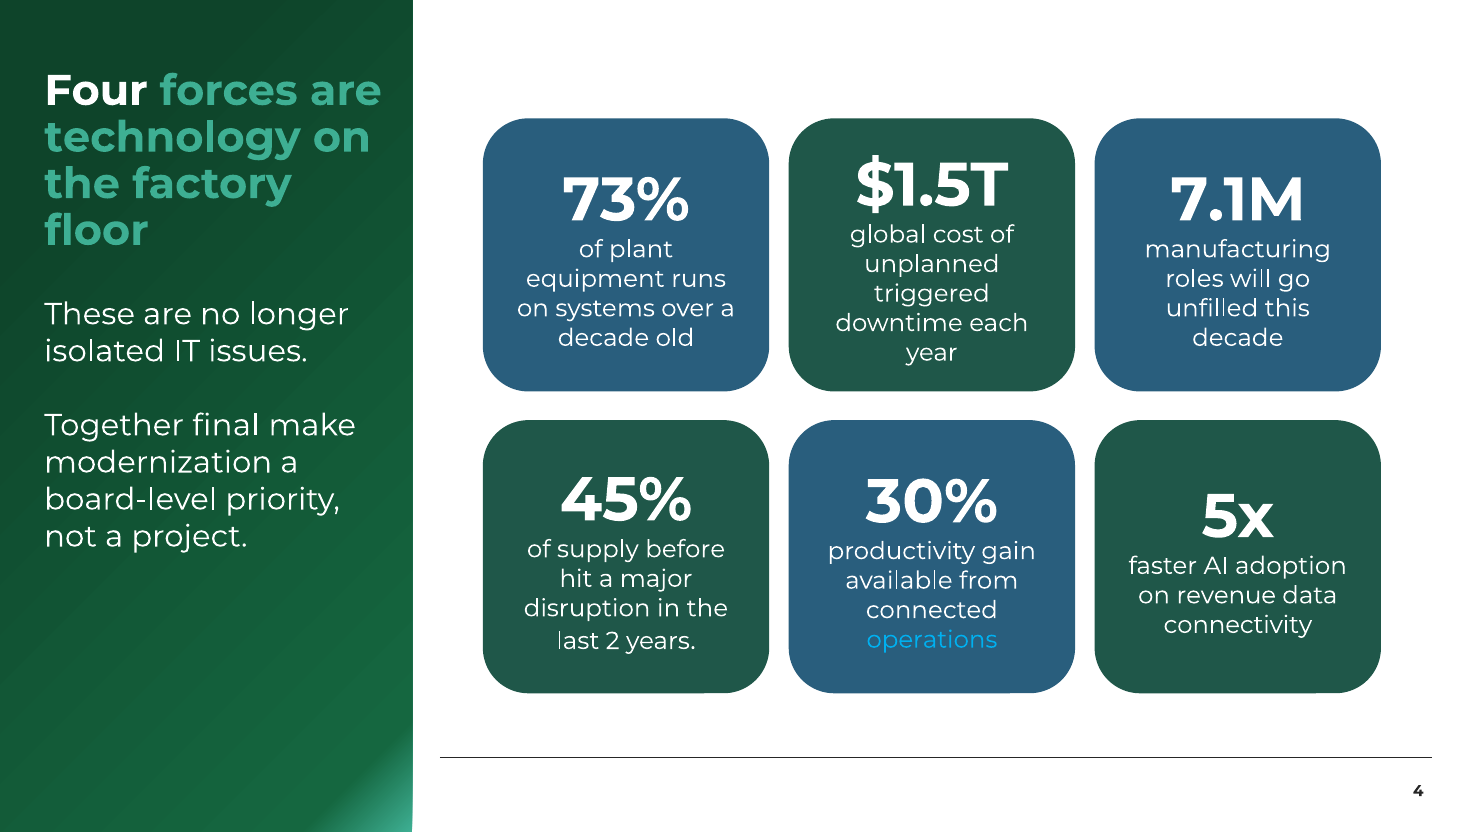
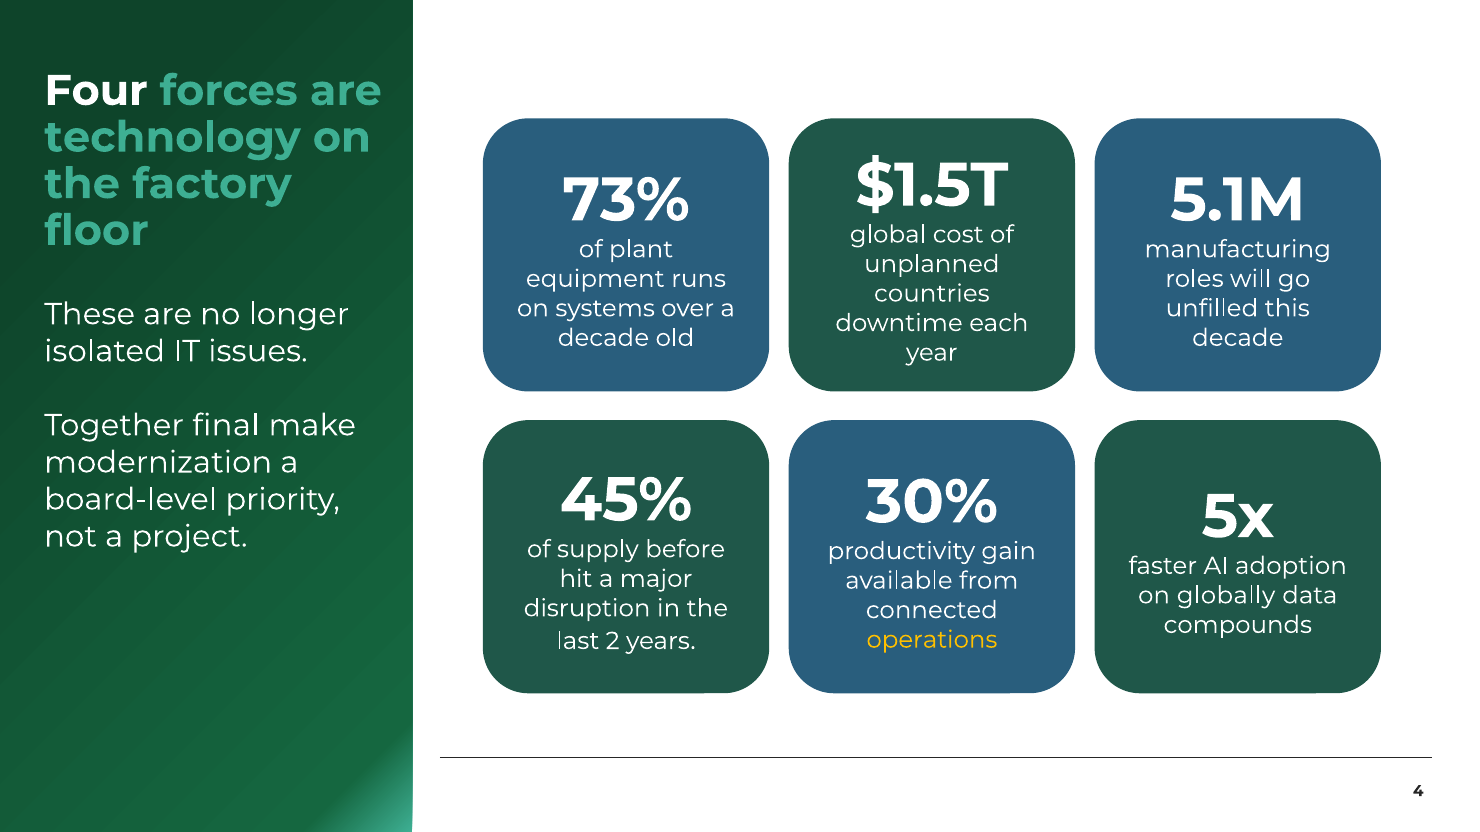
7.1M: 7.1M -> 5.1M (1238, 200)
triggered: triggered -> countries (932, 294)
revenue: revenue -> globally (1226, 596)
connectivity: connectivity -> compounds (1238, 625)
operations colour: light blue -> yellow (932, 640)
